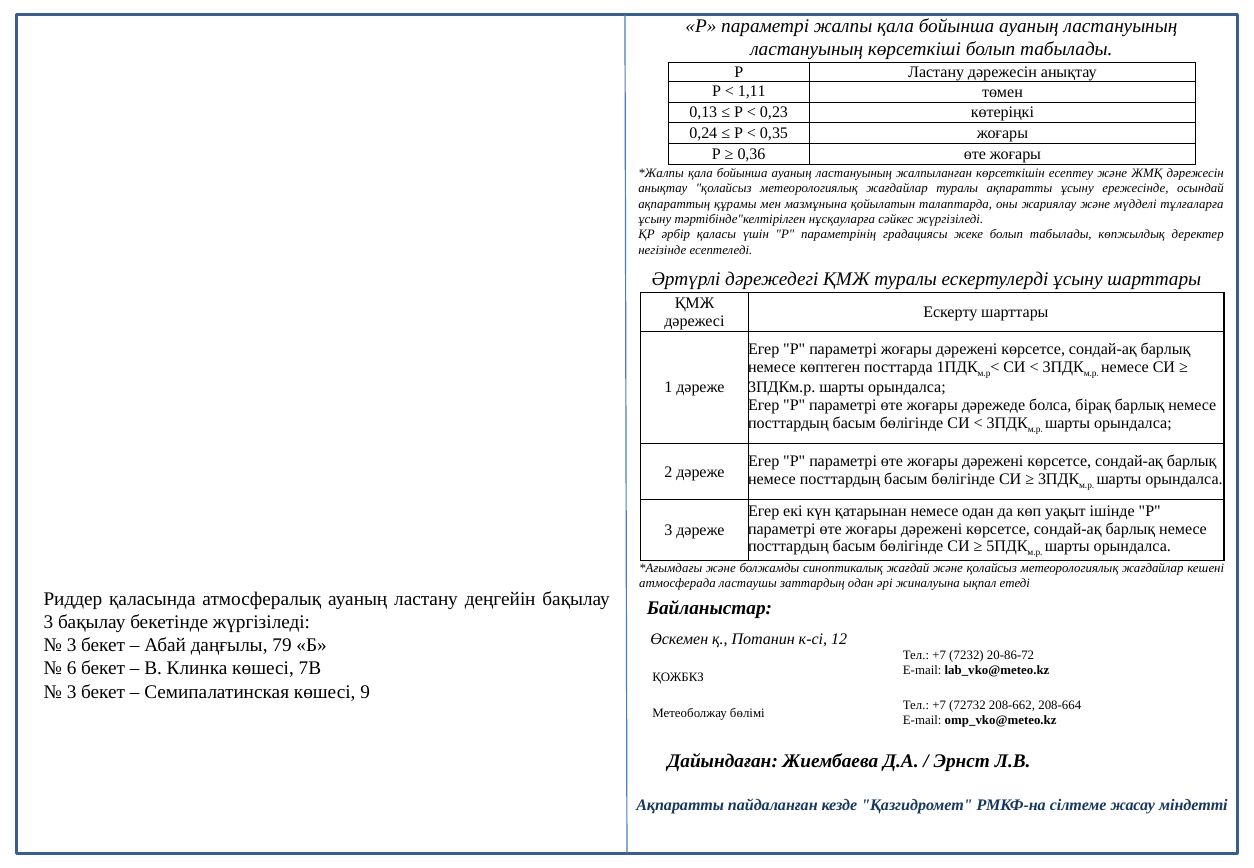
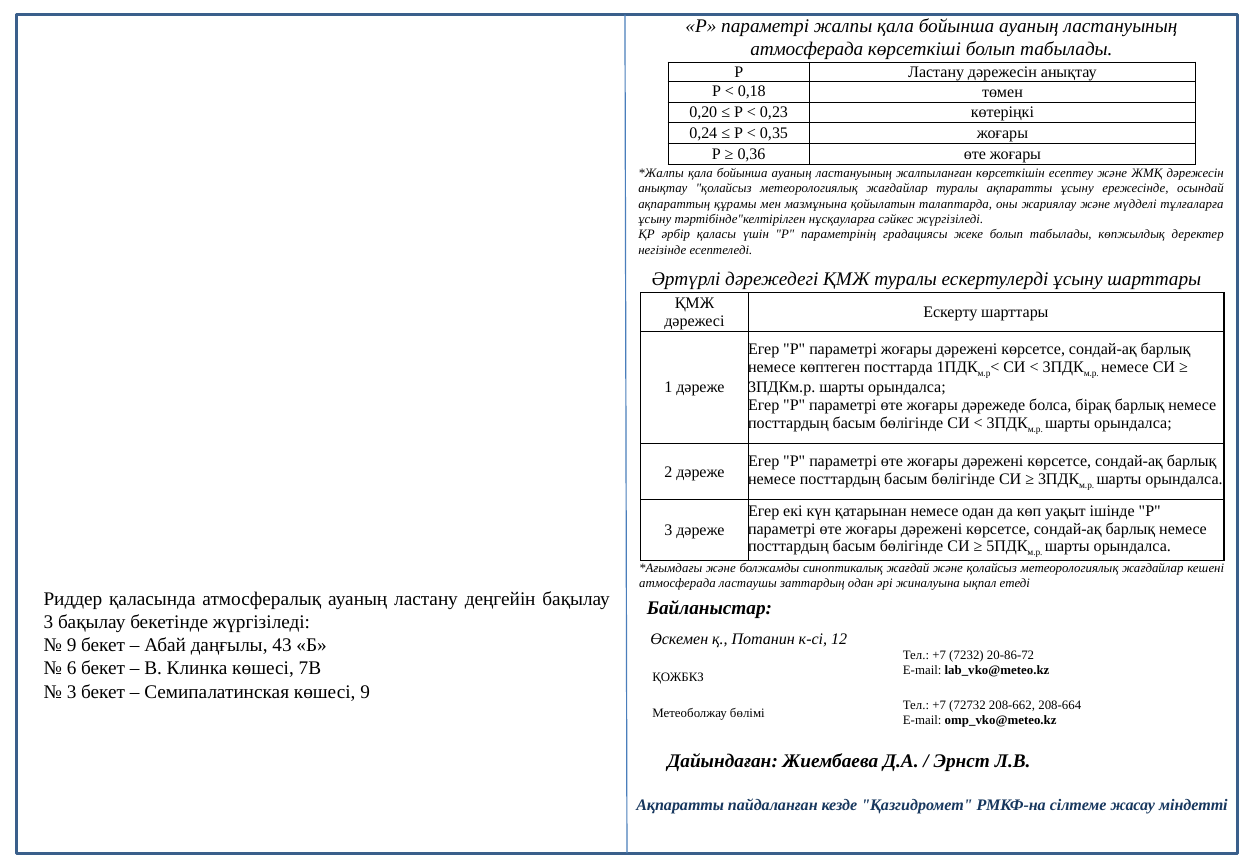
ластануының: ластануының -> атмосферада (807, 49)
1,11: 1,11 -> 0,18 (752, 92)
0,13: 0,13 -> 0,20 (703, 112)
3: 3 -> 9 (72, 646)
79: 79 -> 43 (282, 646)
